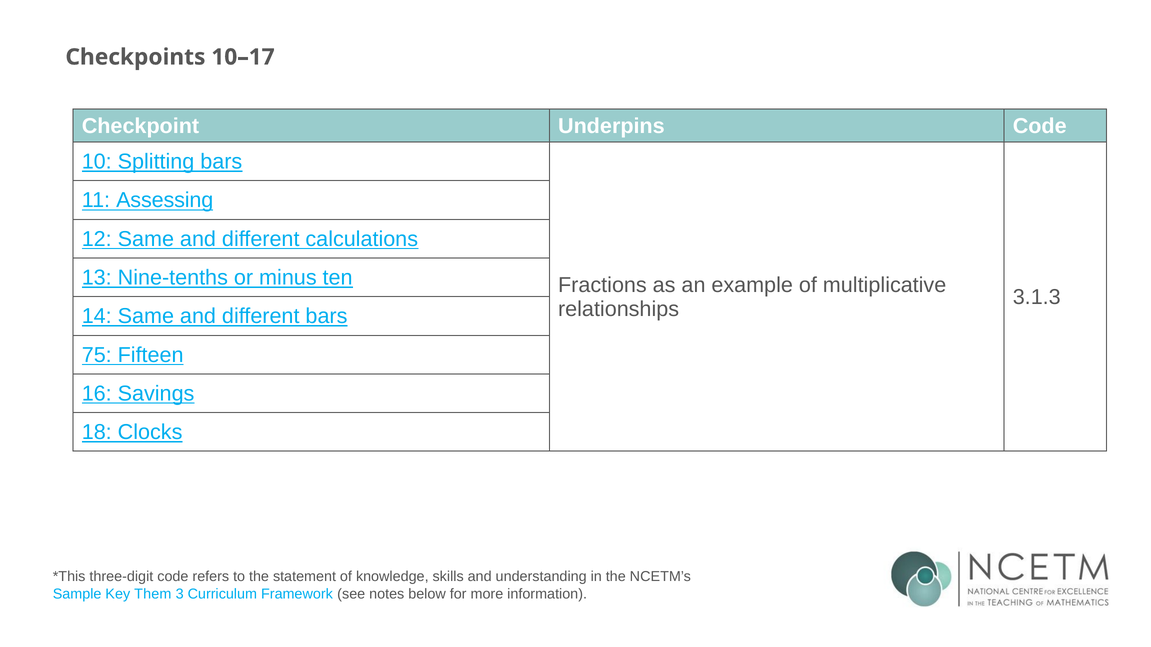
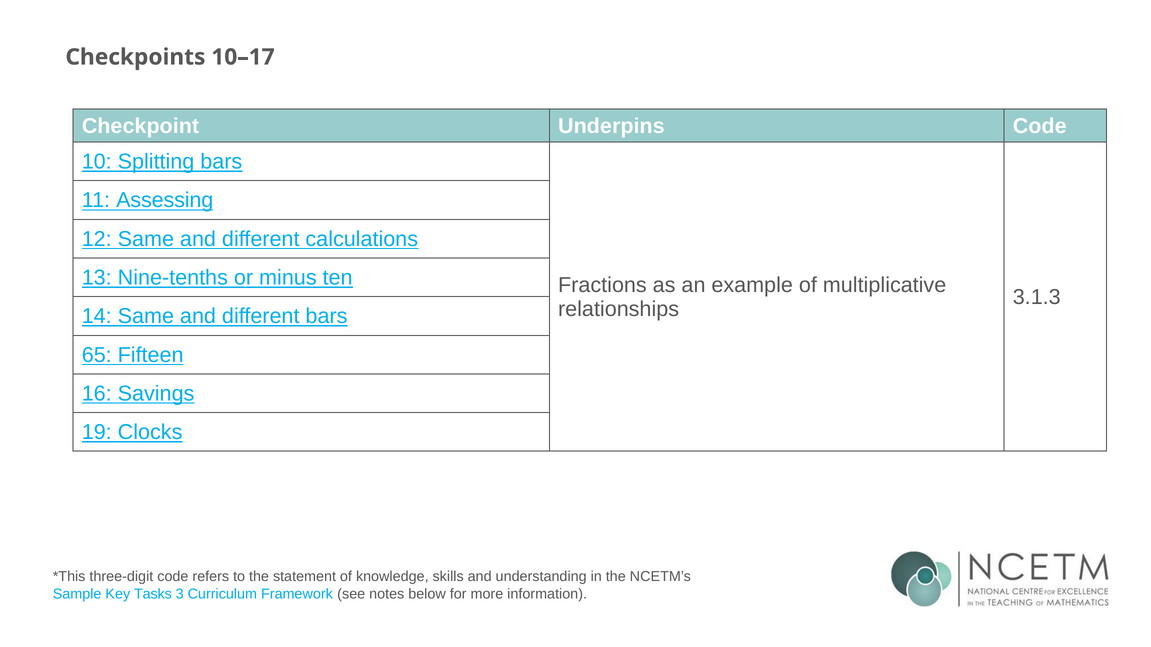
75: 75 -> 65 (97, 355)
18: 18 -> 19 (97, 433)
Them: Them -> Tasks (153, 594)
